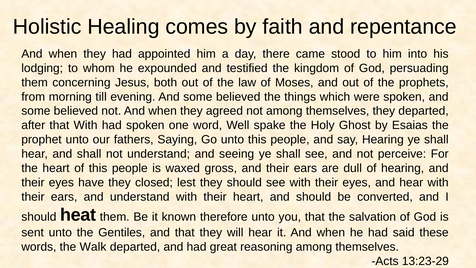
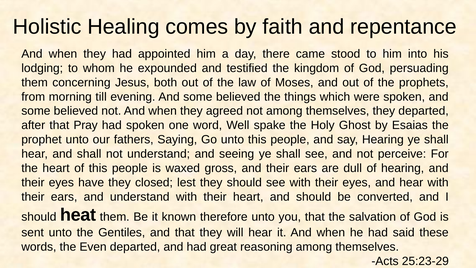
that With: With -> Pray (86, 125)
Walk: Walk -> Even (93, 247)
13:23-29: 13:23-29 -> 25:23-29 (425, 261)
